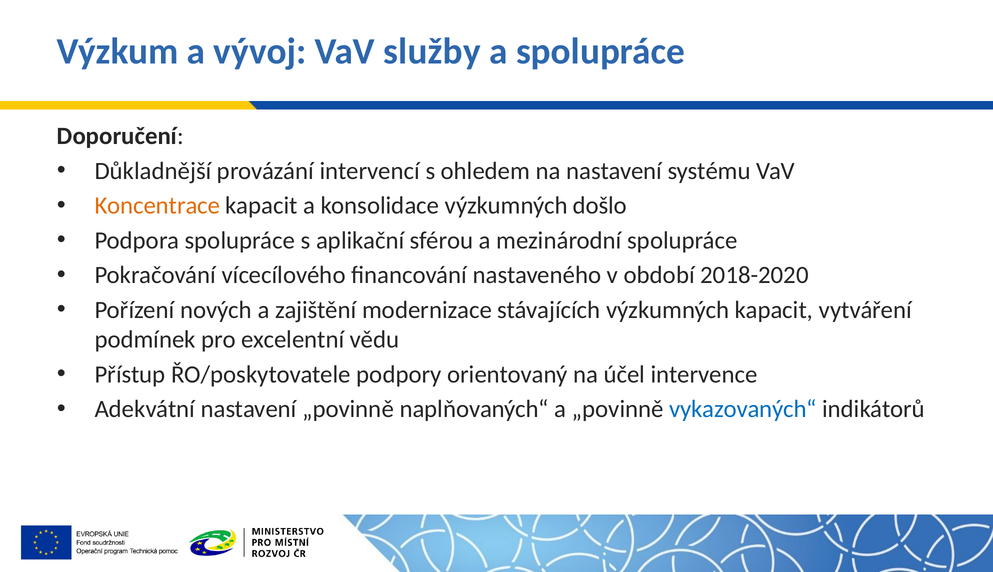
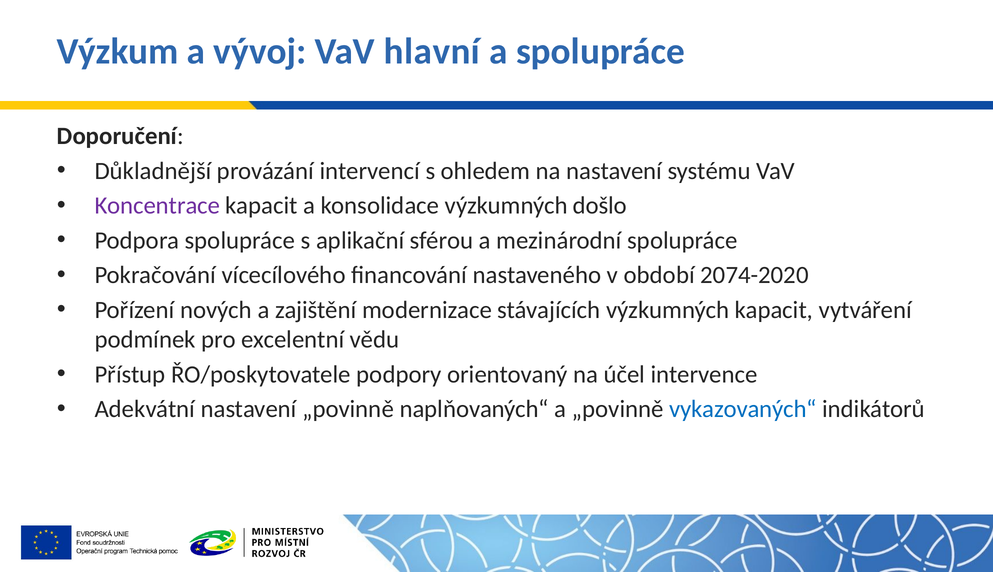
služby: služby -> hlavní (432, 52)
Koncentrace colour: orange -> purple (157, 206)
2018-2020: 2018-2020 -> 2074-2020 (754, 275)
